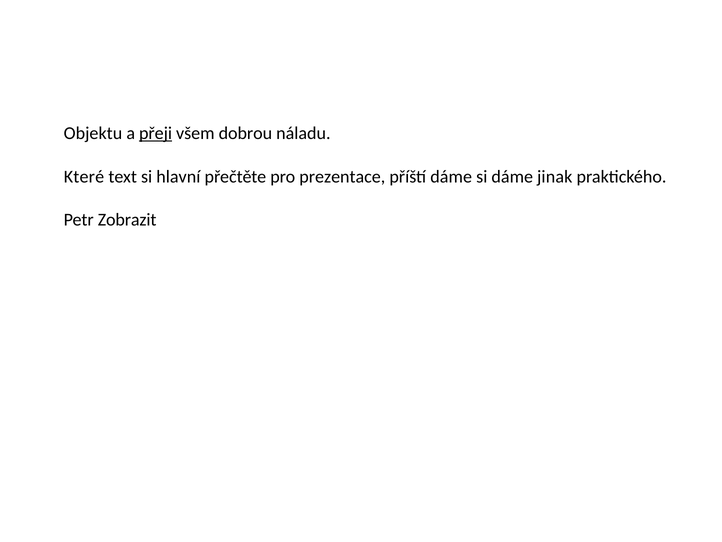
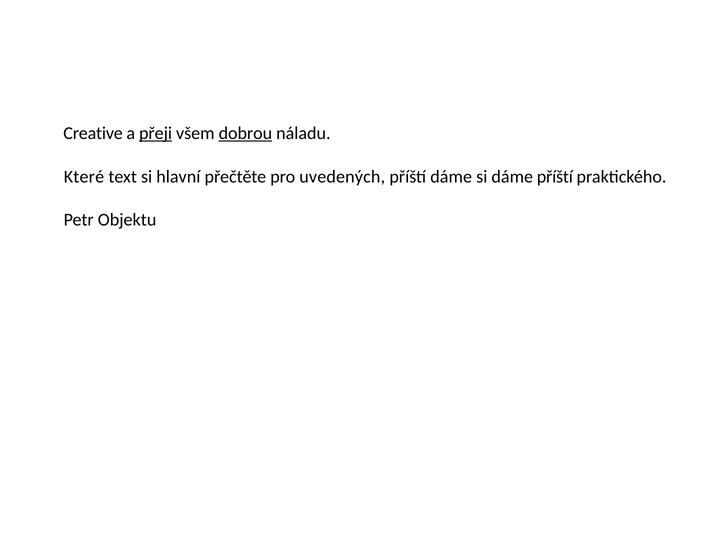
Objektu: Objektu -> Creative (93, 133)
dobrou underline: none -> present (245, 133)
prezentace: prezentace -> uvedených (342, 176)
dáme jinak: jinak -> příští (555, 176)
Zobrazit: Zobrazit -> Objektu (127, 220)
